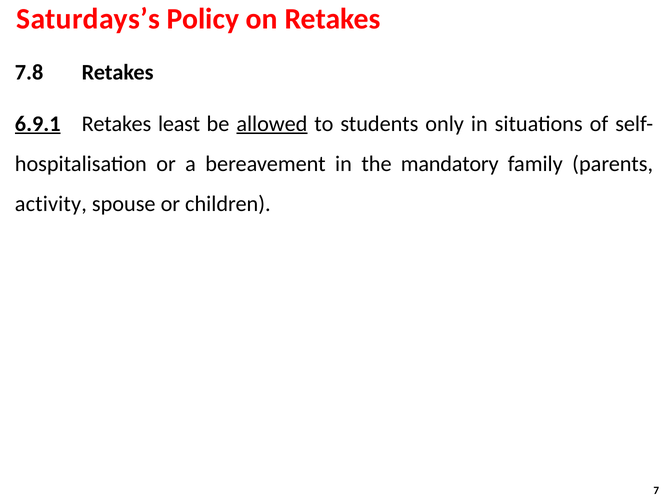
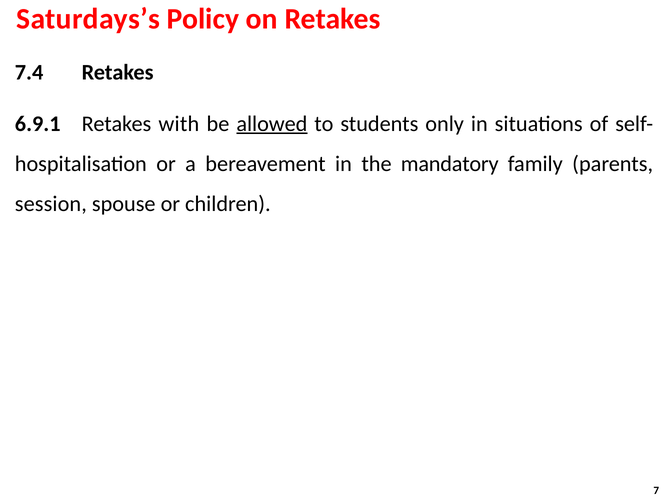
7.8: 7.8 -> 7.4 (29, 73)
6.9.1 underline: present -> none (38, 124)
least: least -> with (179, 124)
activity: activity -> session (51, 204)
